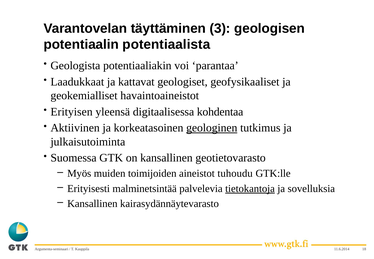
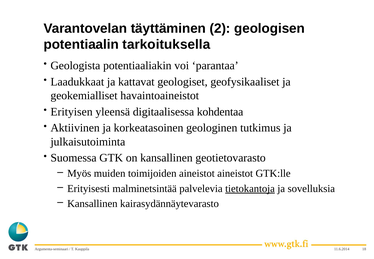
3: 3 -> 2 (220, 28)
potentiaalista: potentiaalista -> tarkoituksella (166, 44)
geologinen underline: present -> none (212, 128)
aineistot tuhoudu: tuhoudu -> aineistot (235, 173)
